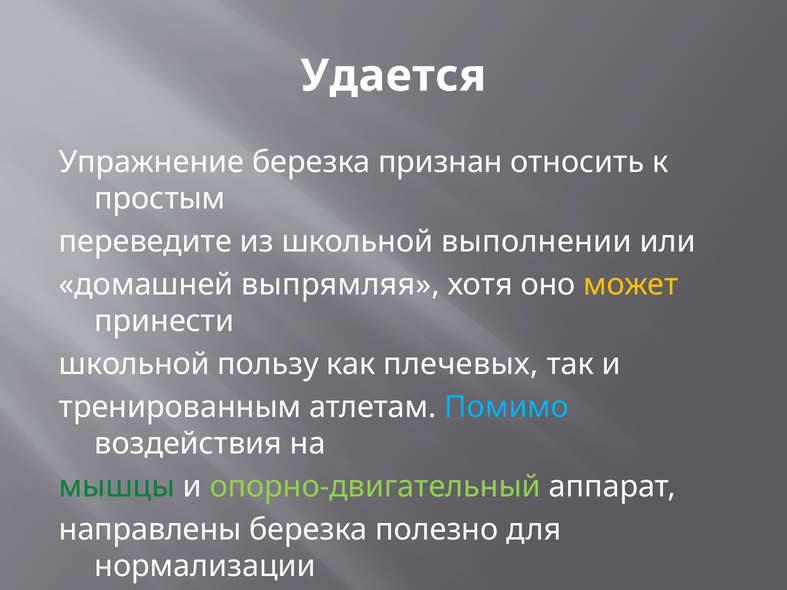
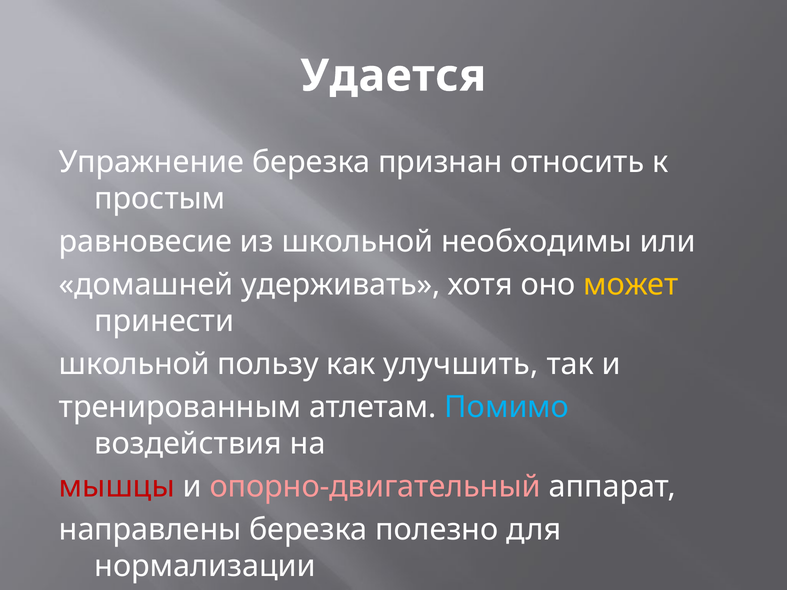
переведите: переведите -> равновесие (145, 242)
выполнении: выполнении -> необходимы (537, 242)
выпрямляя: выпрямляя -> удерживать (341, 285)
плечевых: плечевых -> улучшить (461, 364)
мышцы colour: green -> red (117, 487)
опорно-двигательный colour: light green -> pink (375, 487)
